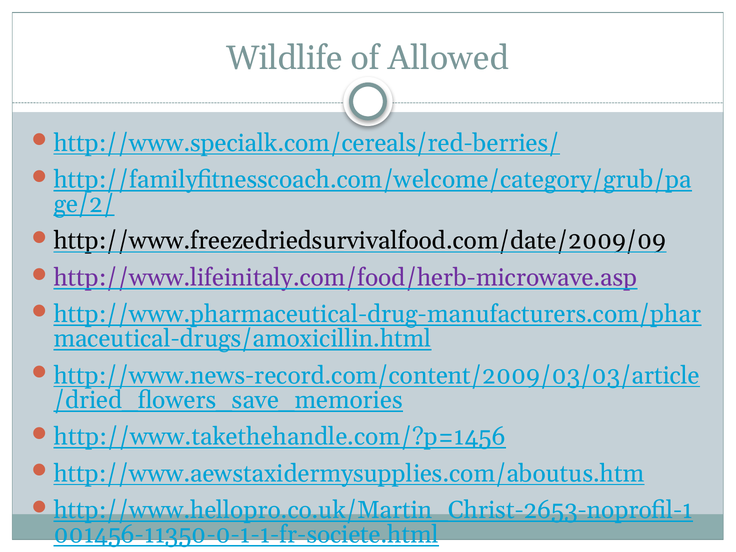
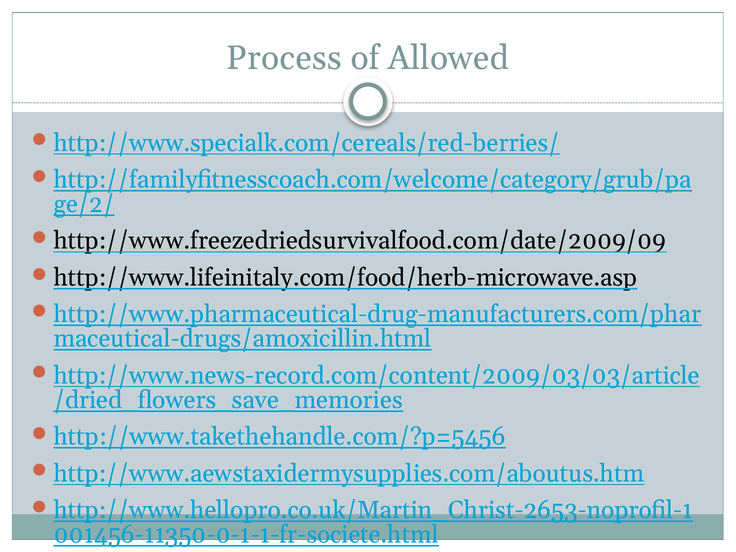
Wildlife: Wildlife -> Process (284, 58)
http://www.lifeinitaly.com/food/herb-microwave.asp colour: purple -> black (345, 278)
http://www.takethehandle.com/?p=1456: http://www.takethehandle.com/?p=1456 -> http://www.takethehandle.com/?p=5456 (280, 437)
